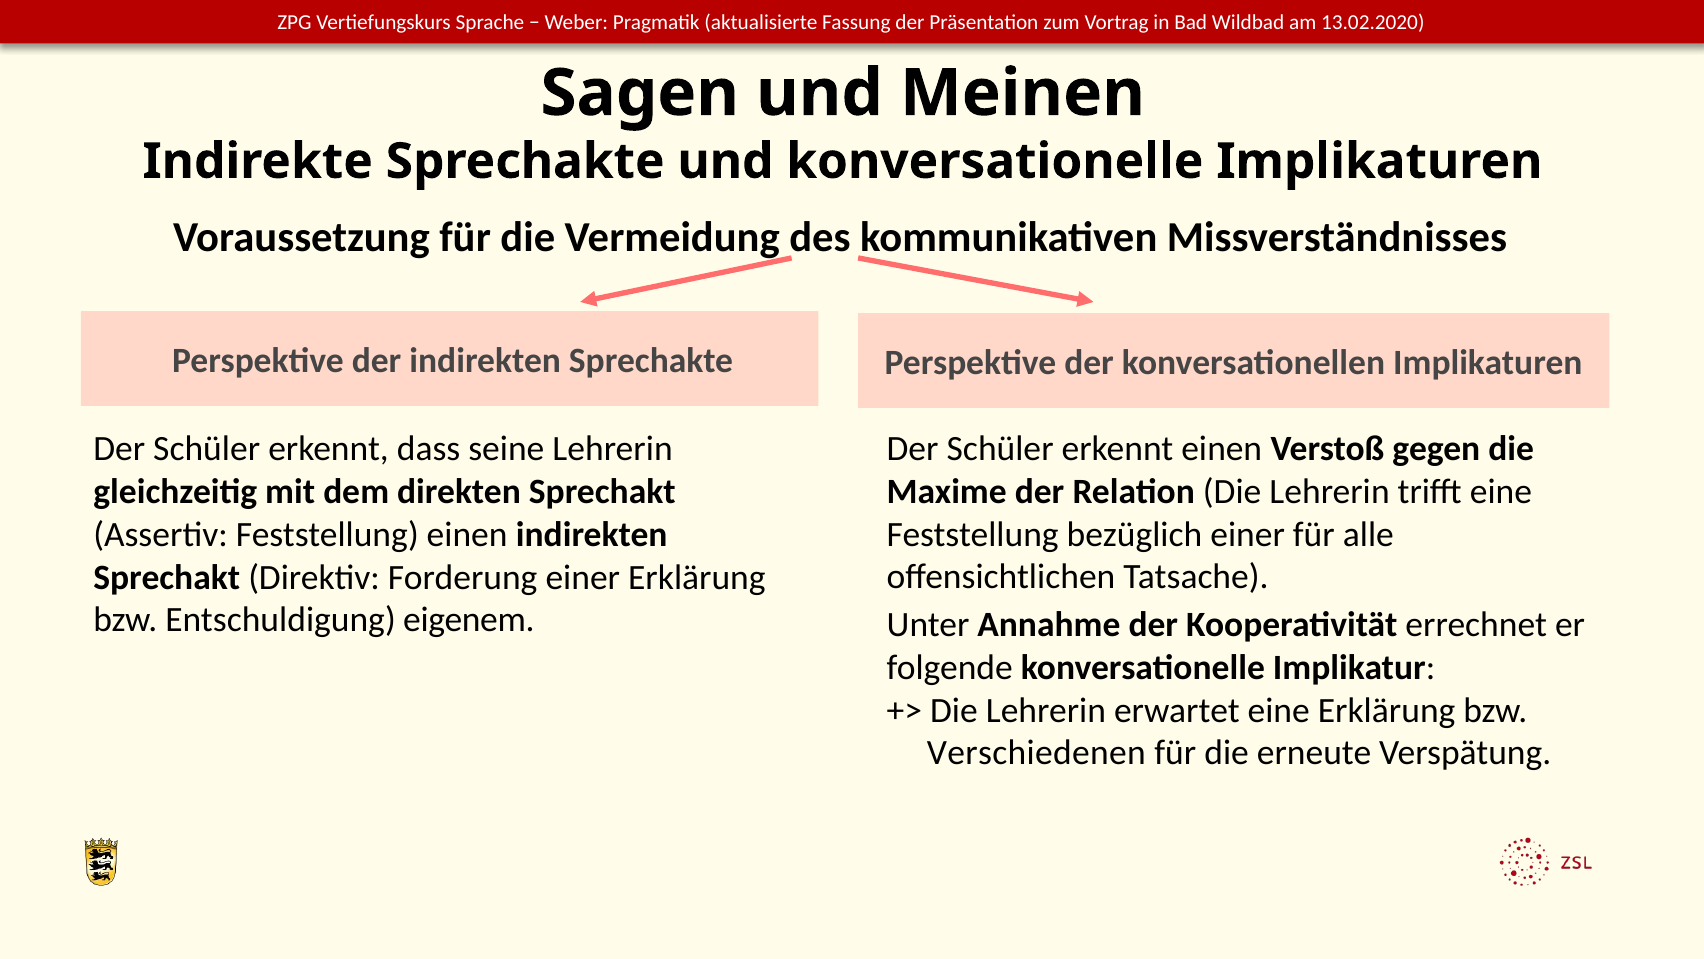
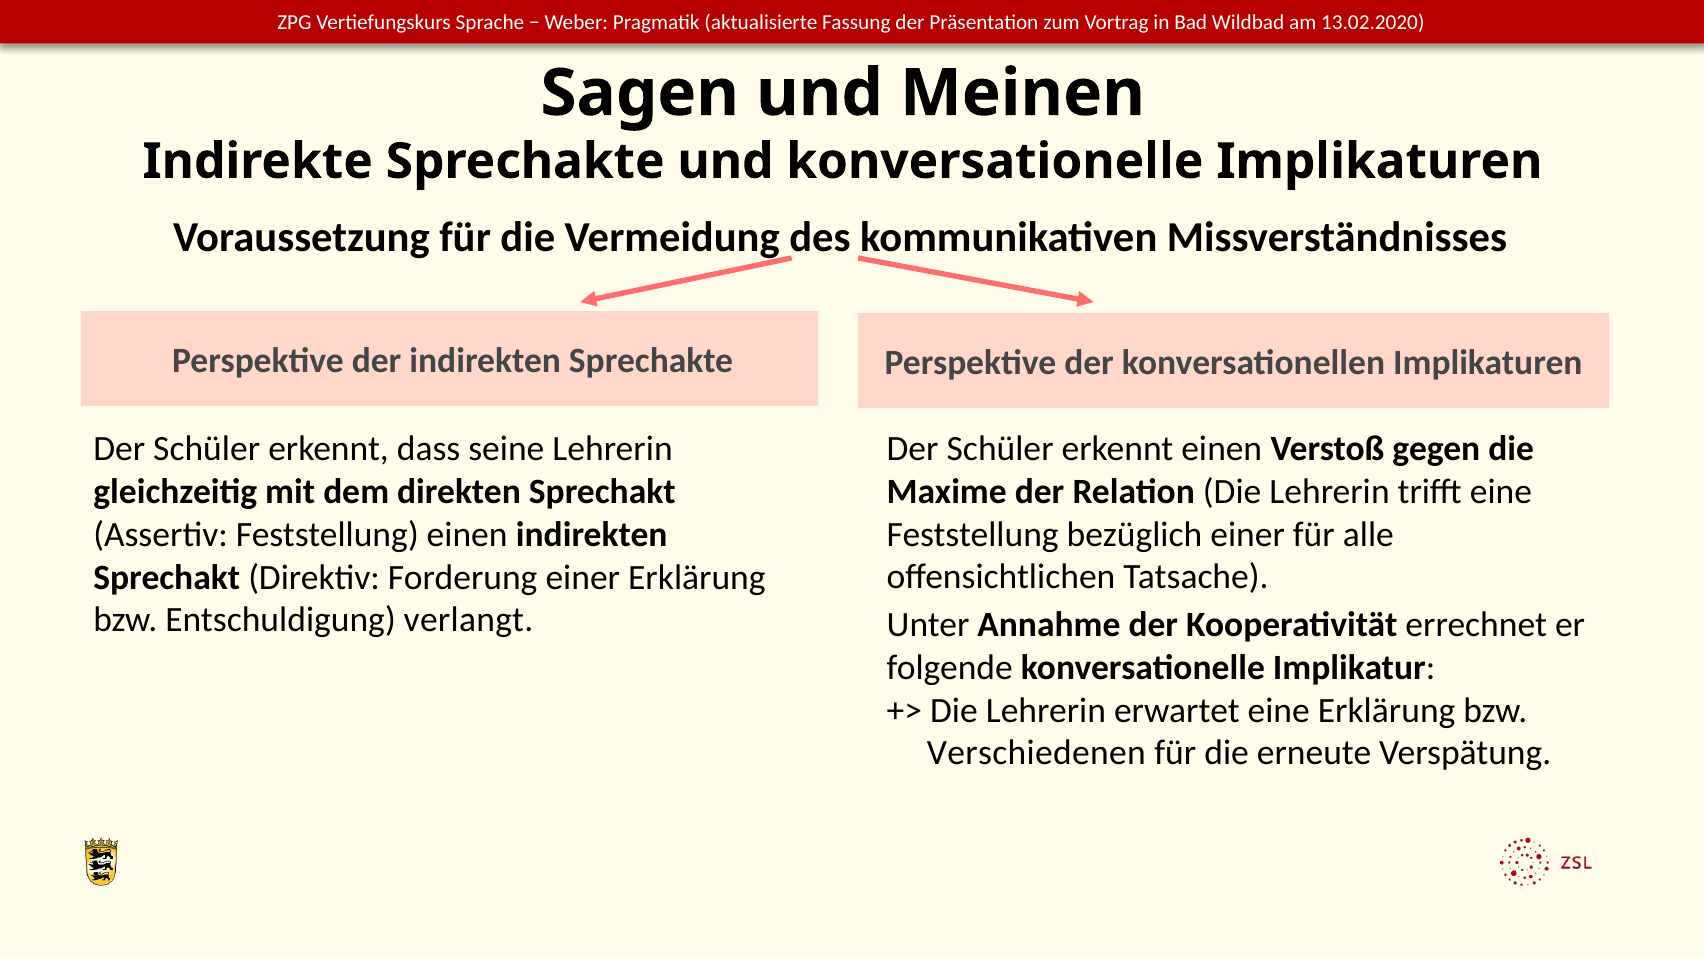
eigenem: eigenem -> verlangt (469, 620)
